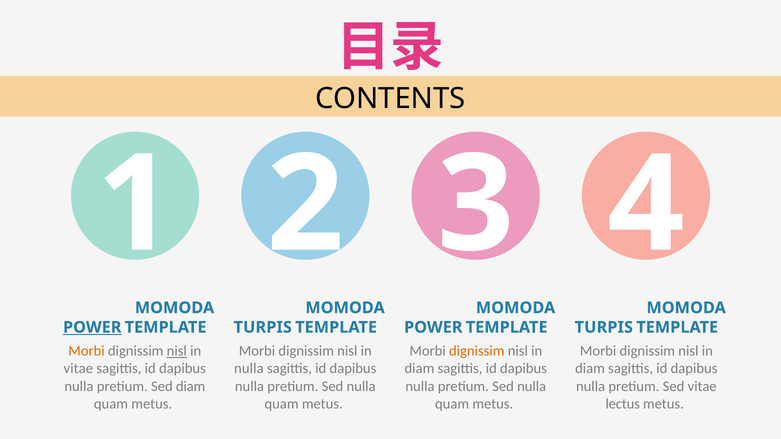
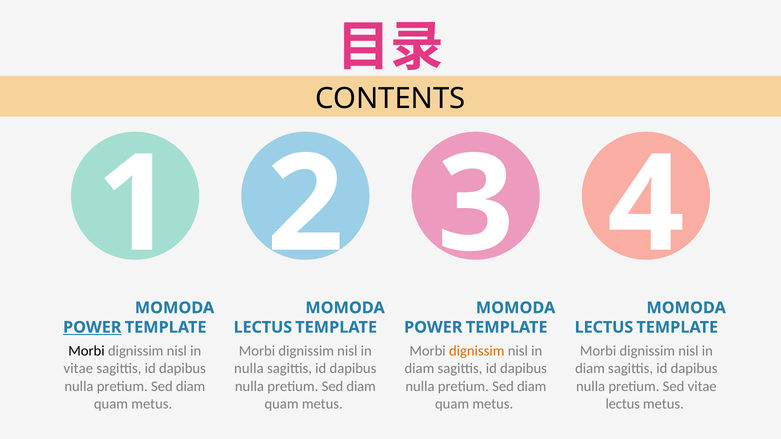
TURPIS: TURPIS -> LECTUS (263, 328)
TURPIS: TURPIS -> LECTUS (604, 328)
Morbi colour: orange -> black (86, 351)
nisl underline: present -> none (177, 351)
nulla: nulla -> diam (361, 386)
nulla: nulla -> diam (532, 386)
